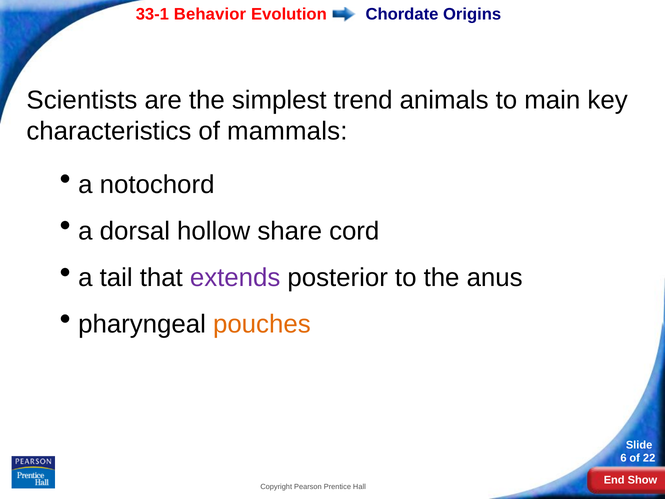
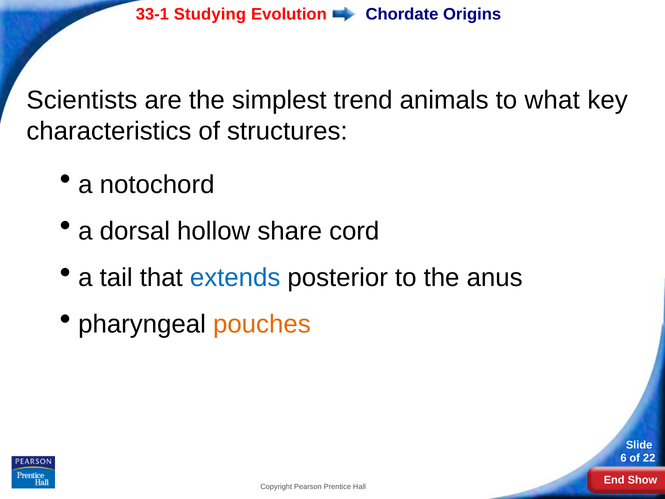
Behavior: Behavior -> Studying (210, 14)
main: main -> what (552, 100)
mammals: mammals -> structures (287, 131)
extends colour: purple -> blue (235, 278)
